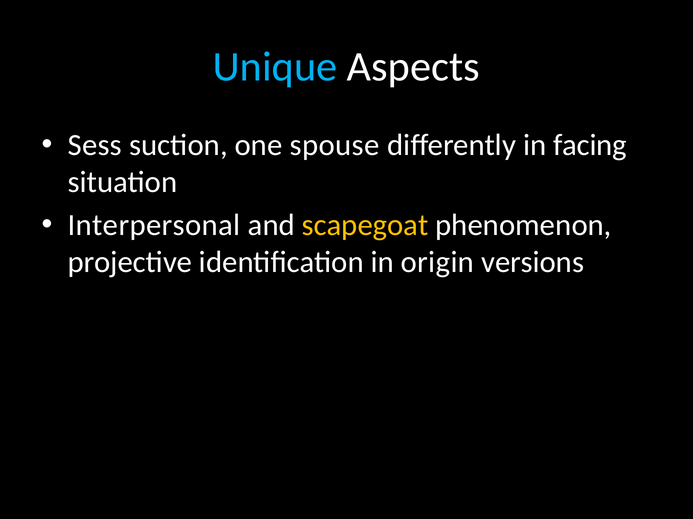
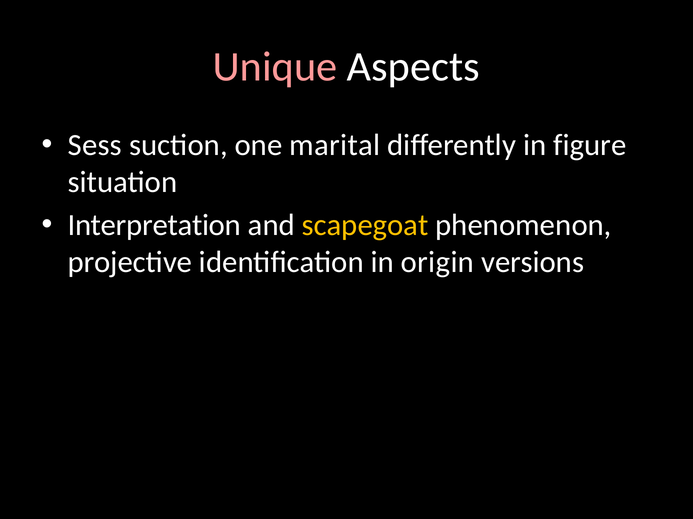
Unique colour: light blue -> pink (275, 67)
spouse: spouse -> marital (335, 145)
facing: facing -> figure (590, 145)
Interpersonal: Interpersonal -> Interpretation (154, 225)
